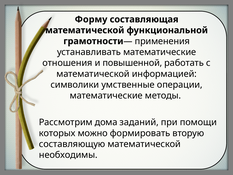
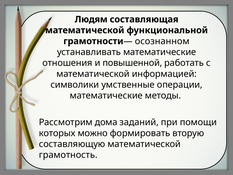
Форму: Форму -> Людям (91, 19)
применения: применения -> осознанном (162, 41)
необходимы: необходимы -> грамотность (68, 155)
